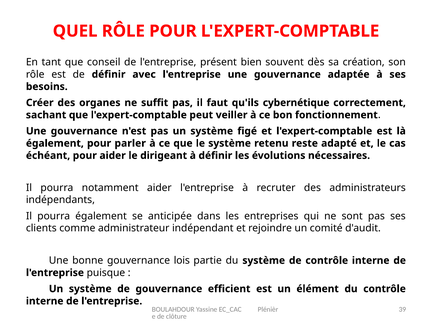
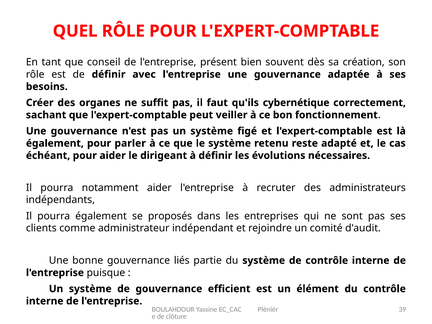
anticipée: anticipée -> proposés (170, 216)
lois: lois -> liés (182, 260)
